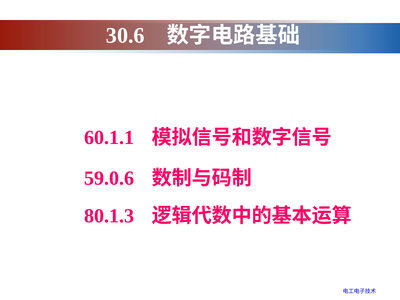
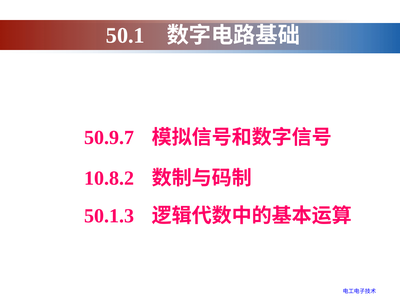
30.6: 30.6 -> 50.1 (125, 35)
60.1.1: 60.1.1 -> 50.9.7 (109, 137)
59.0.6: 59.0.6 -> 10.8.2 (109, 178)
80.1.3: 80.1.3 -> 50.1.3 (109, 216)
